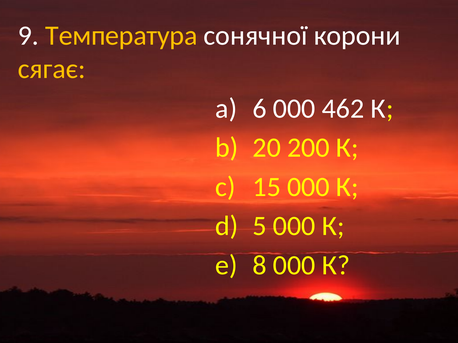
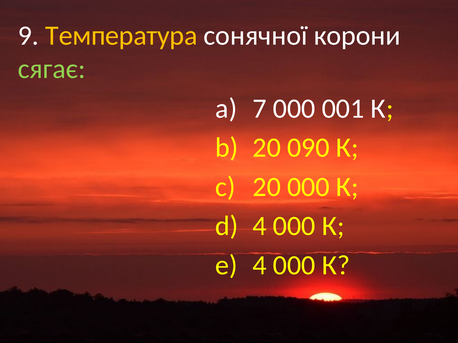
сягає colour: yellow -> light green (52, 69)
6: 6 -> 7 (260, 109)
462: 462 -> 001 (343, 109)
200: 200 -> 090 (308, 148)
15: 15 -> 20 (267, 187)
5: 5 -> 4 (260, 226)
8: 8 -> 4 (260, 266)
